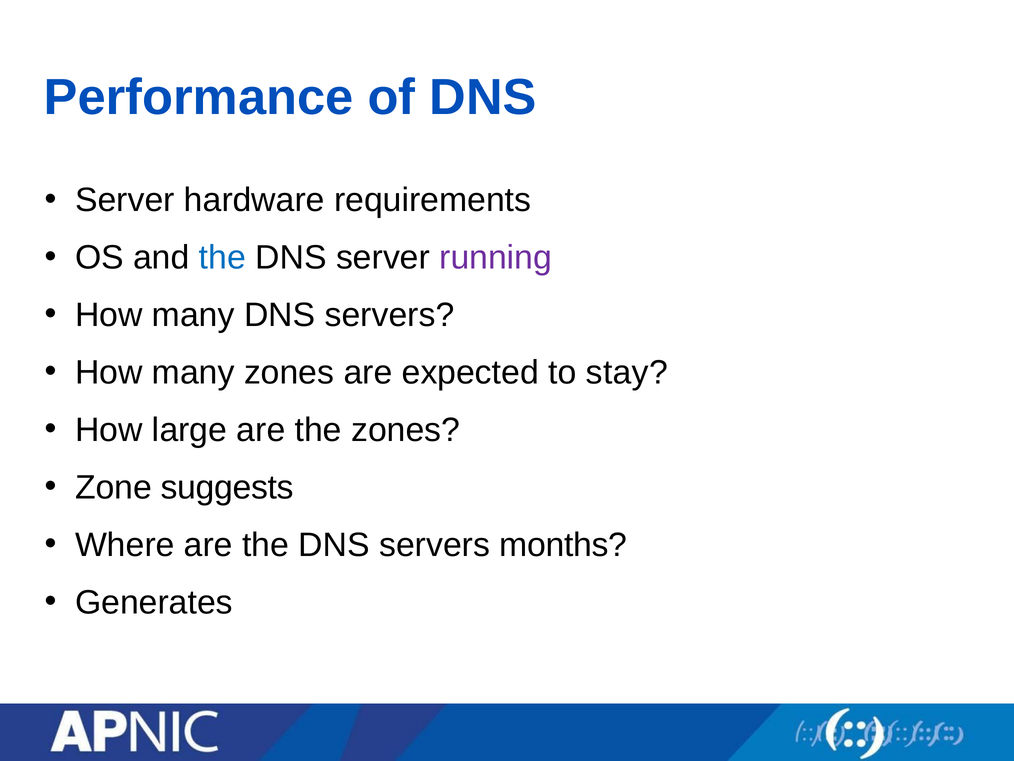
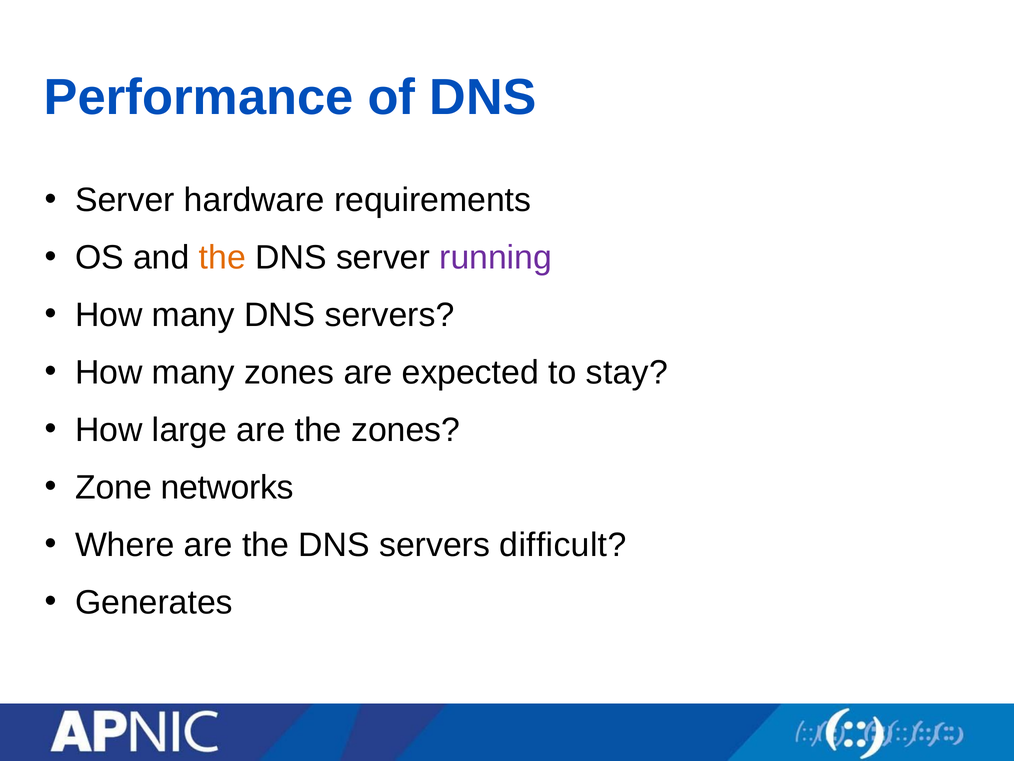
the colour: blue -> orange (222, 258)
suggests: suggests -> networks (227, 487)
months: months -> difficult (563, 545)
